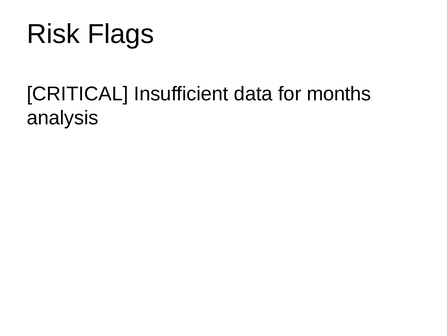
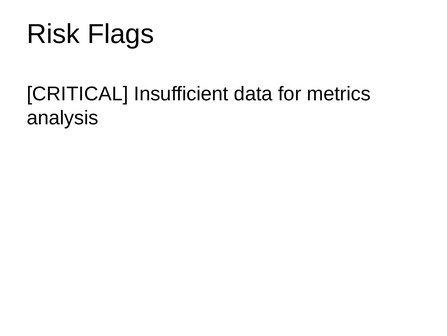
months: months -> metrics (339, 94)
